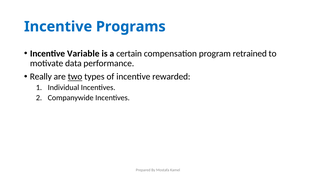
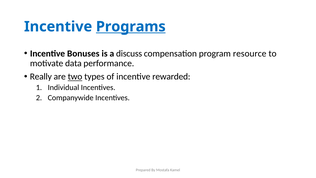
Programs underline: none -> present (131, 27)
Variable: Variable -> Bonuses (83, 53)
certain: certain -> discuss (129, 53)
retrained: retrained -> resource (250, 53)
